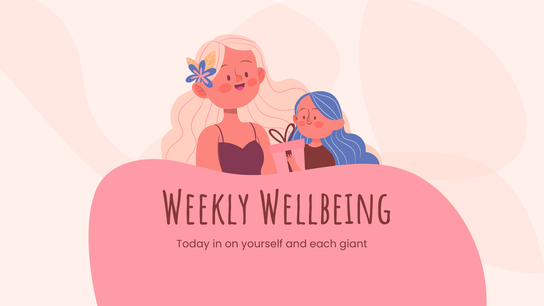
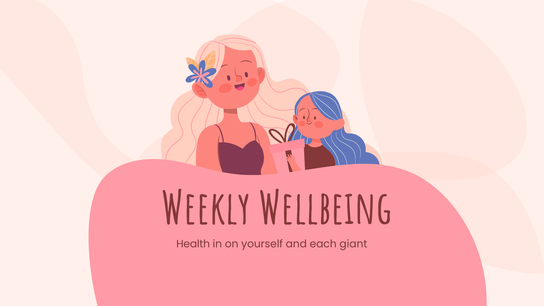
Today: Today -> Health (193, 244)
